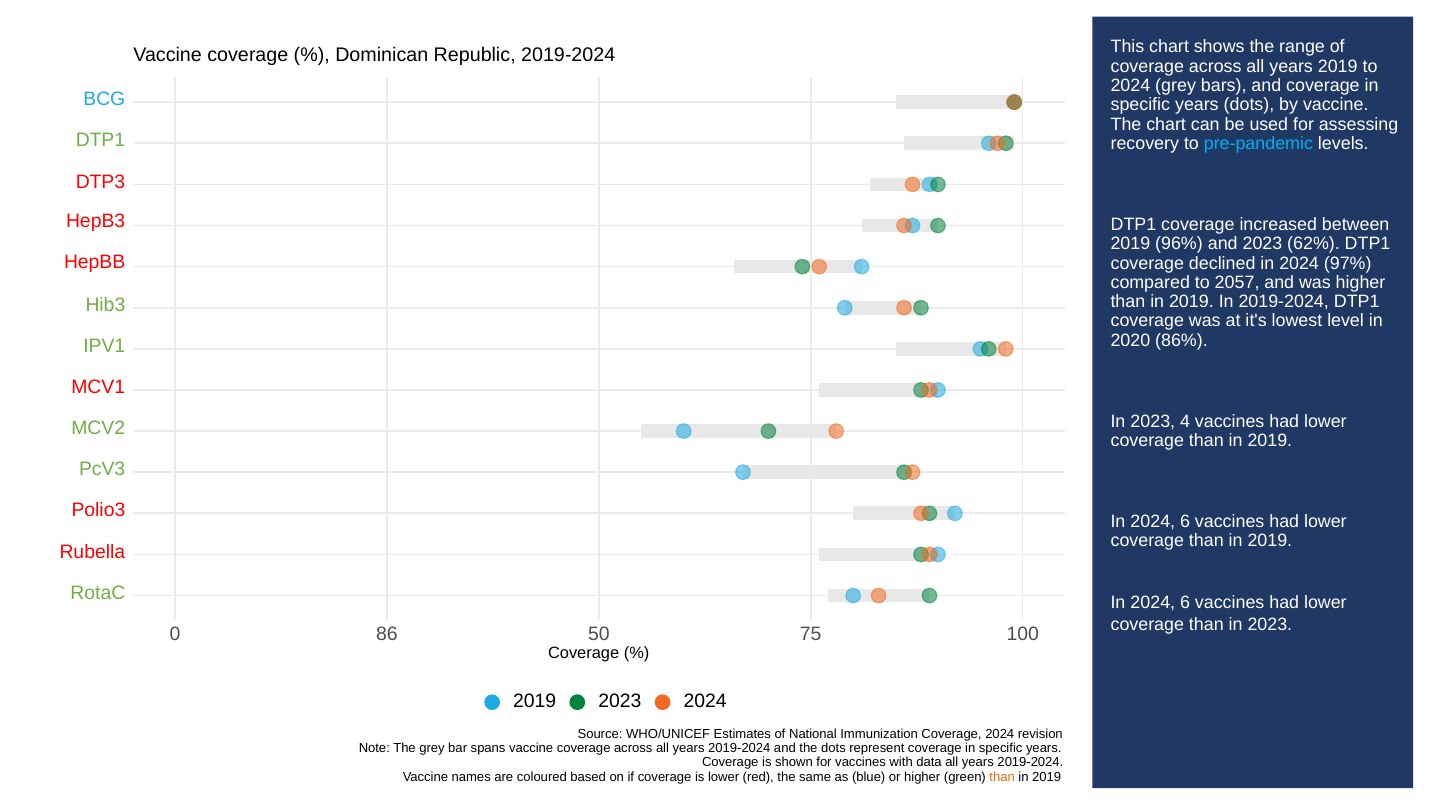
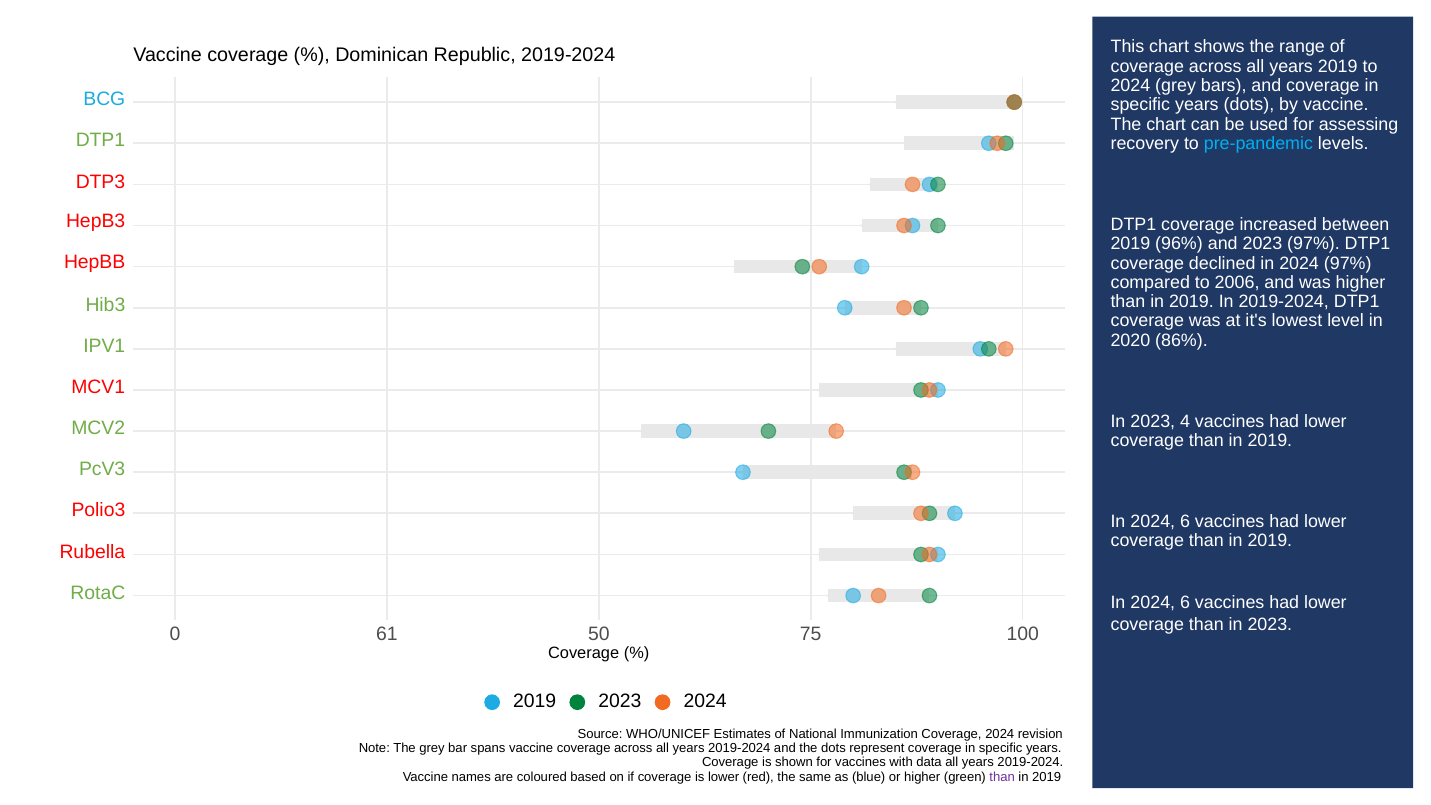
2023 62%: 62% -> 97% (1314, 244)
2057: 2057 -> 2006 (1237, 282)
86: 86 -> 61 (387, 634)
than colour: orange -> purple (1002, 777)
